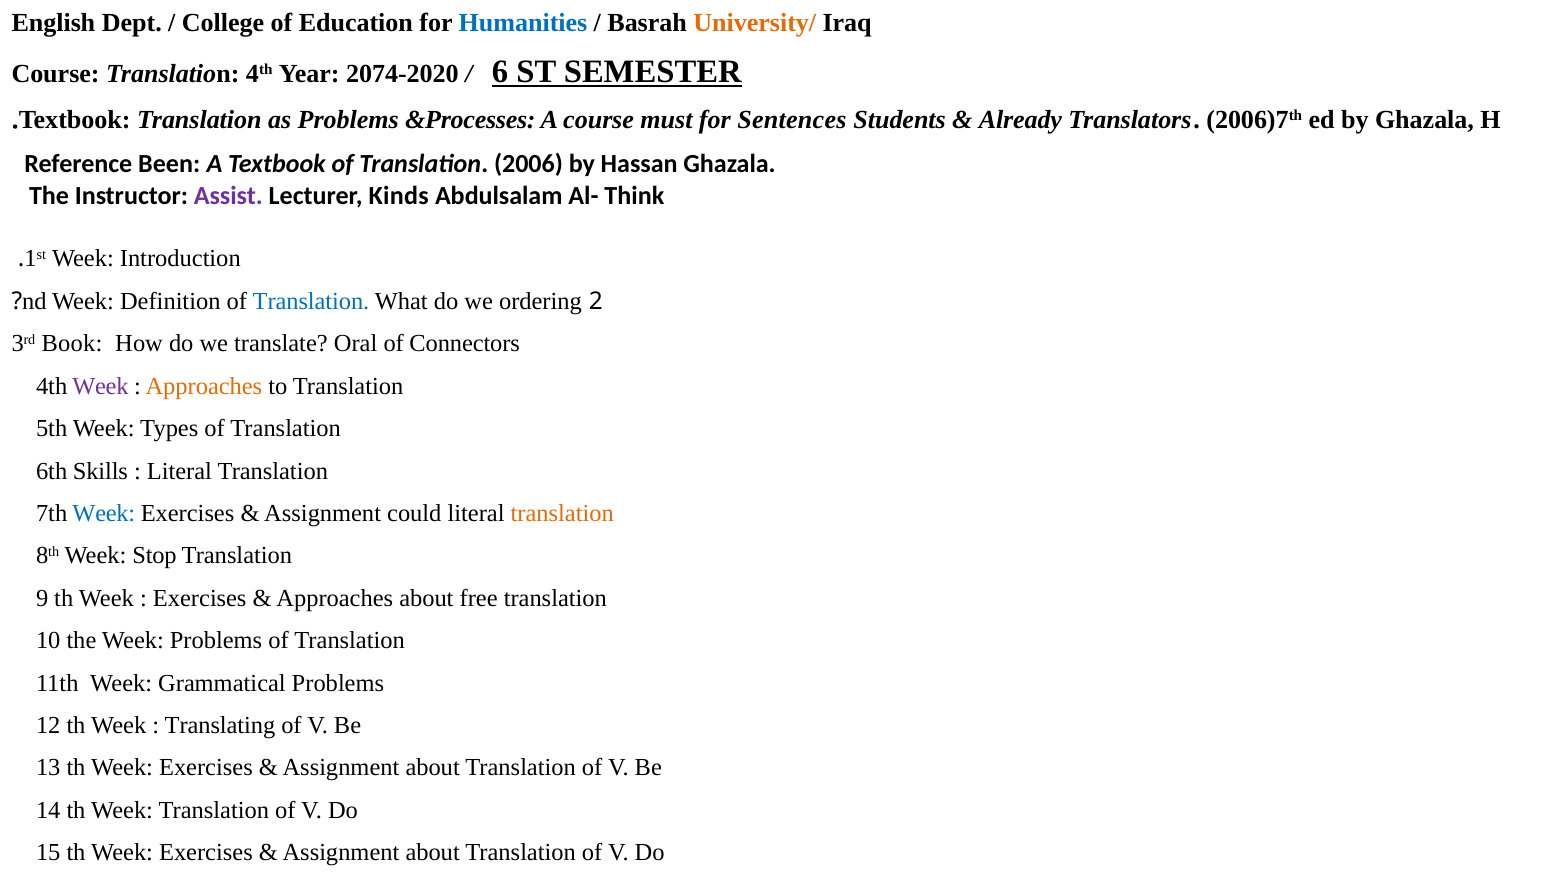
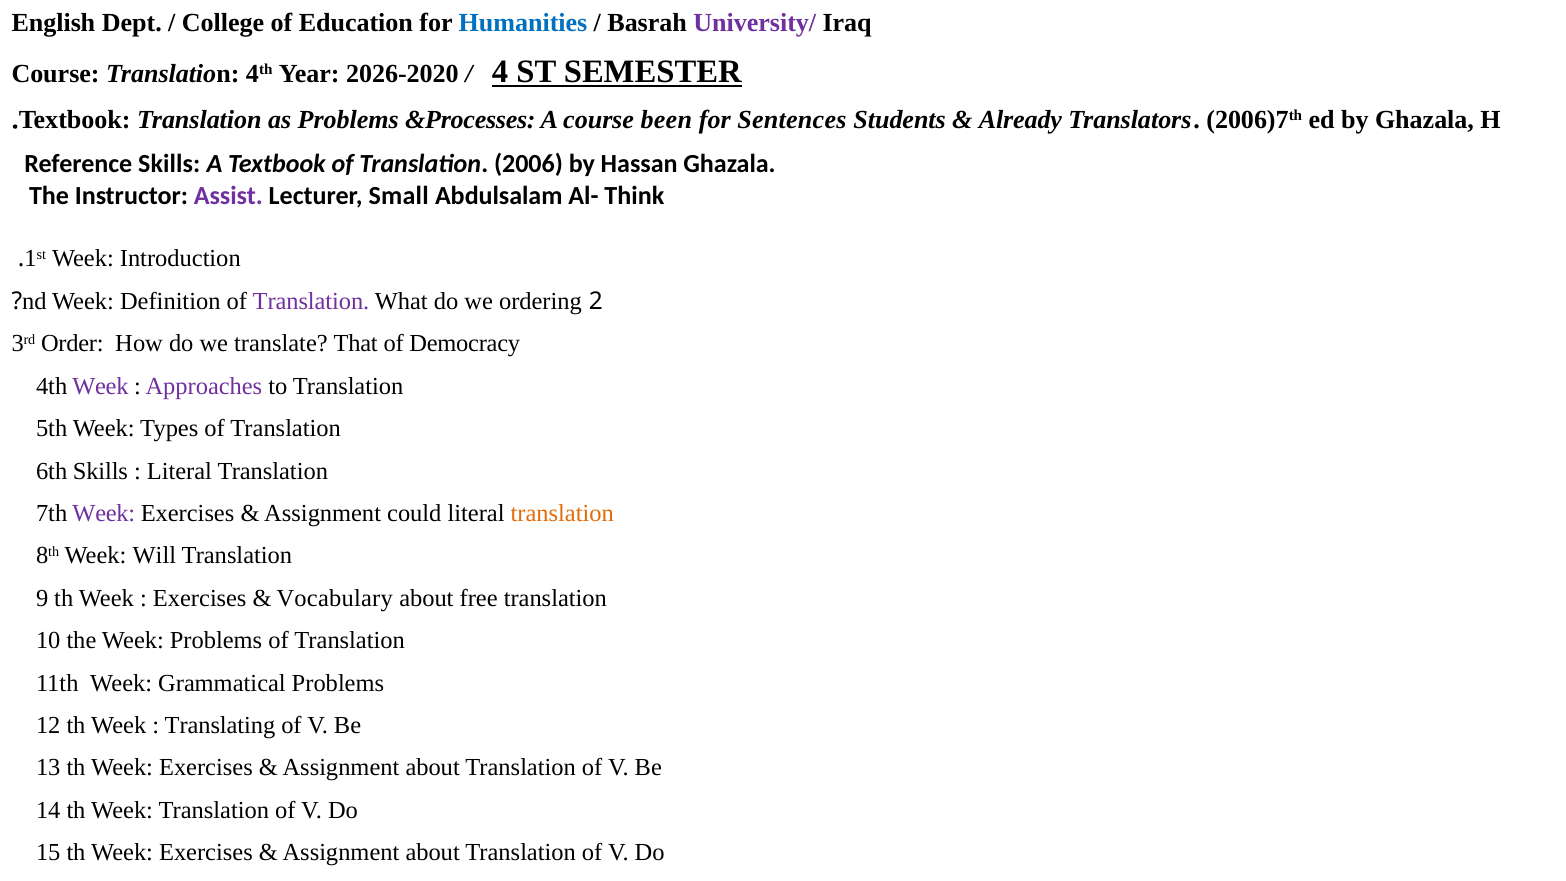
University/ colour: orange -> purple (755, 23)
2074-2020: 2074-2020 -> 2026-2020 (402, 74)
6: 6 -> 4 (500, 72)
must: must -> been (666, 120)
Reference Been: Been -> Skills (169, 164)
Kinds: Kinds -> Small (399, 195)
Translation colour: blue -> purple (311, 301)
Book: Book -> Order (72, 344)
Oral: Oral -> That (356, 344)
Connectors: Connectors -> Democracy (465, 344)
Approaches colour: orange -> purple (204, 386)
Week colour: blue -> purple (104, 513)
Stop: Stop -> Will (154, 556)
Approaches: Approaches -> Vocabulary (335, 598)
